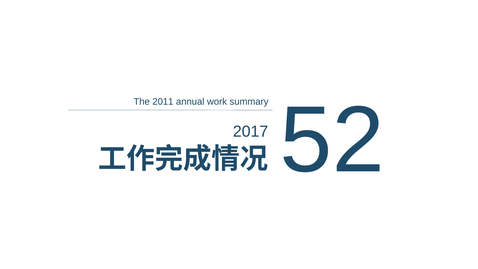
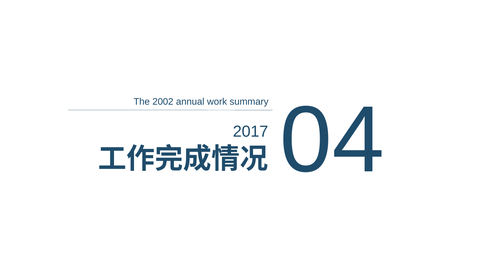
2011: 2011 -> 2002 (163, 102)
52: 52 -> 04 (332, 140)
